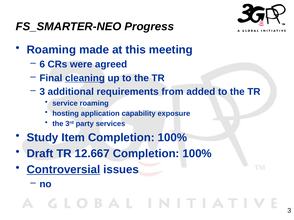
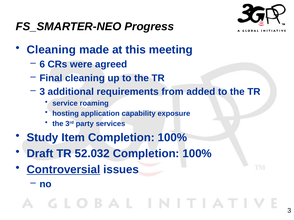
Roaming: Roaming -> Cleaning (51, 50)
cleaning underline: present -> none (85, 78)
12.667: 12.667 -> 52.032 (92, 154)
